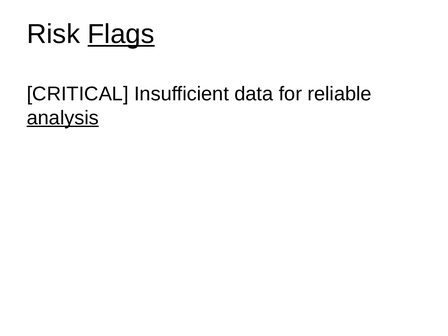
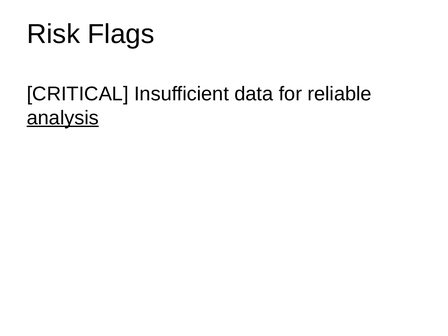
Flags underline: present -> none (121, 34)
